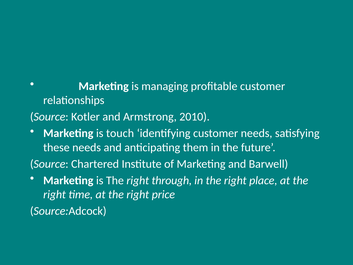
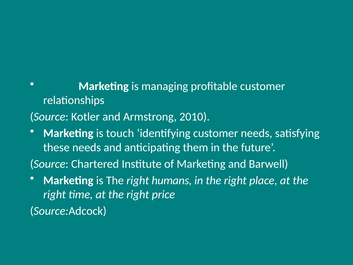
through: through -> humans (172, 180)
